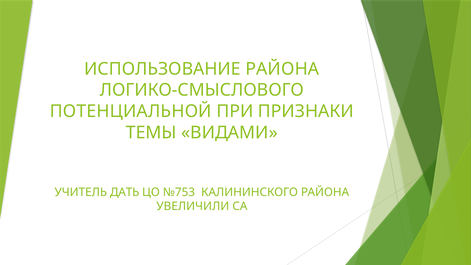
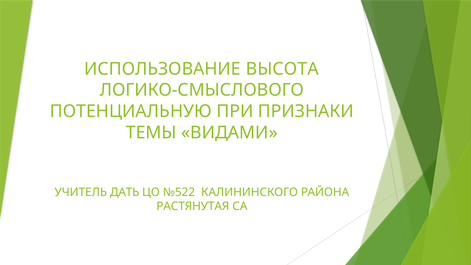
ИСПОЛЬЗОВАНИЕ РАЙОНА: РАЙОНА -> ВЫСОТА (282, 69)
ПОТЕНЦИАЛЬНОЙ: ПОТЕНЦИАЛЬНОЙ -> ПОТЕНЦИАЛЬНУЮ (131, 111)
№753: №753 -> №522 (179, 192)
УВЕЛИЧИЛИ: УВЕЛИЧИЛИ -> РАСТЯНУТАЯ (193, 206)
